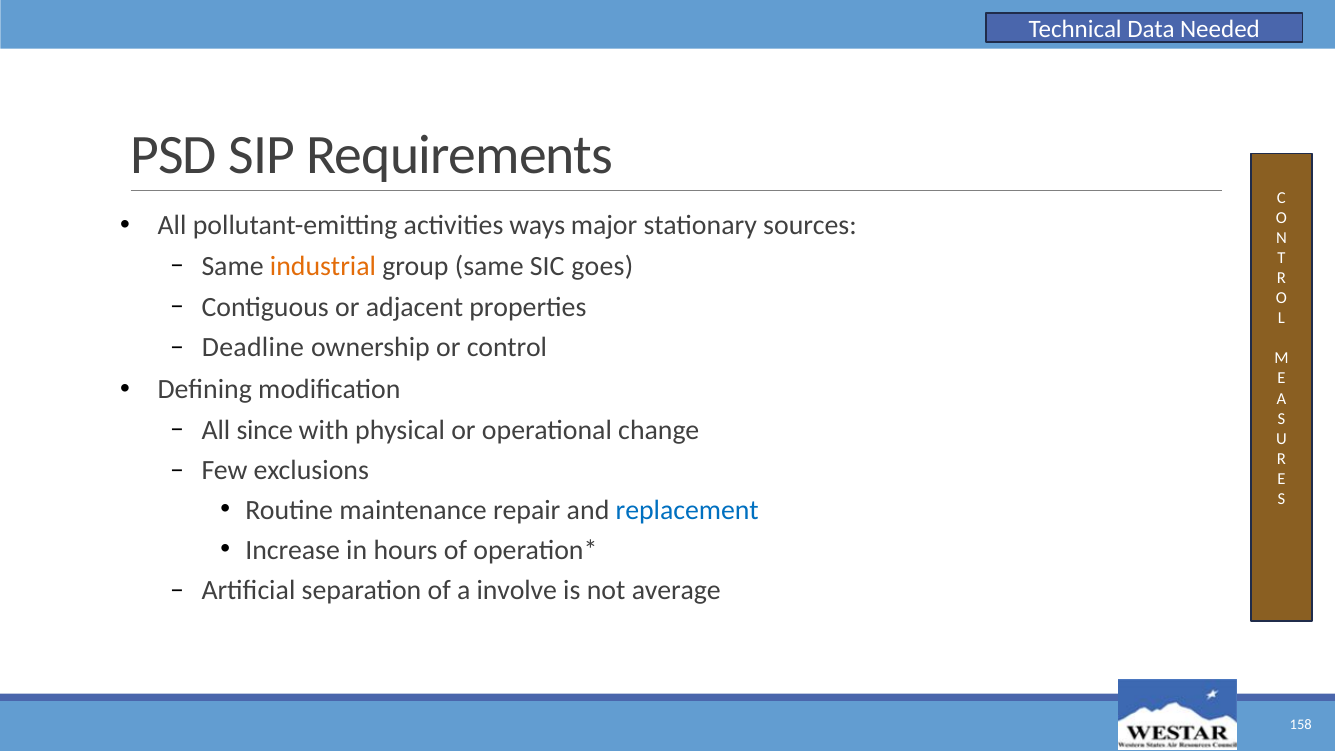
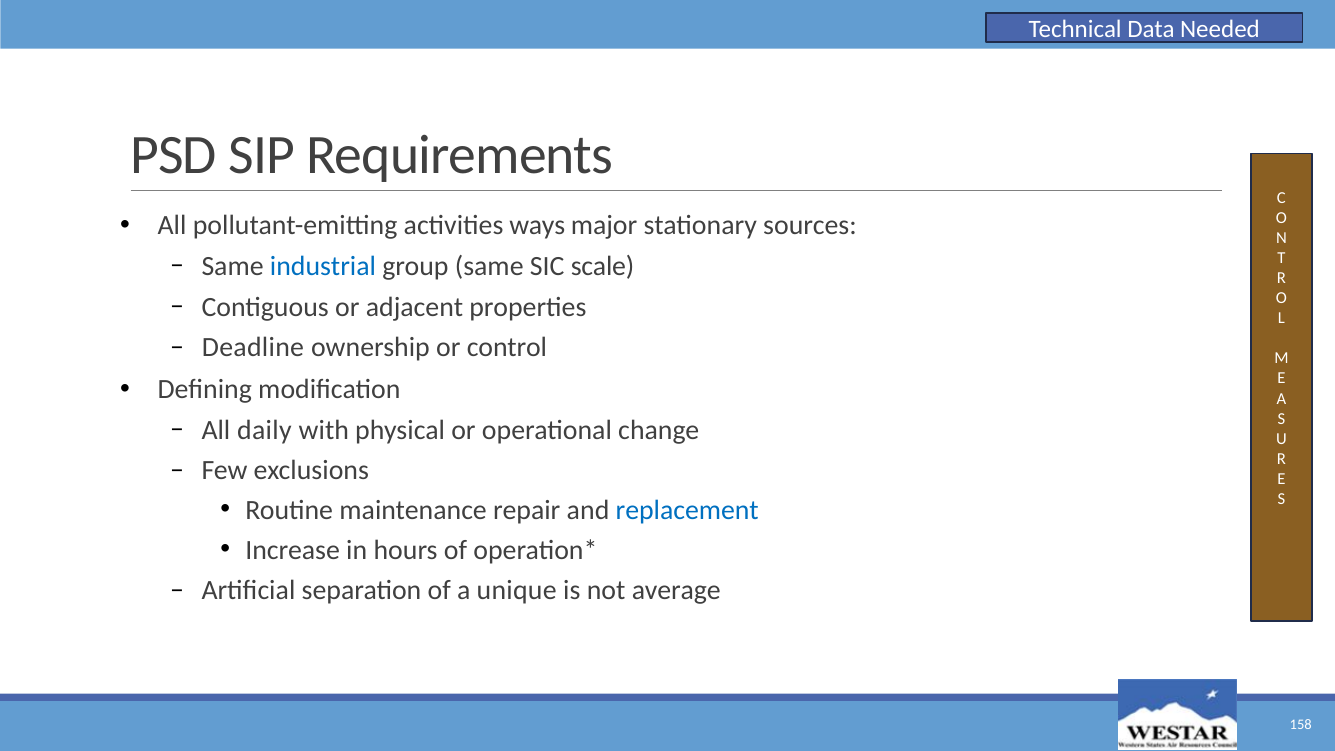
industrial colour: orange -> blue (323, 266)
goes: goes -> scale (603, 266)
since: since -> daily (264, 430)
involve: involve -> unique (517, 591)
